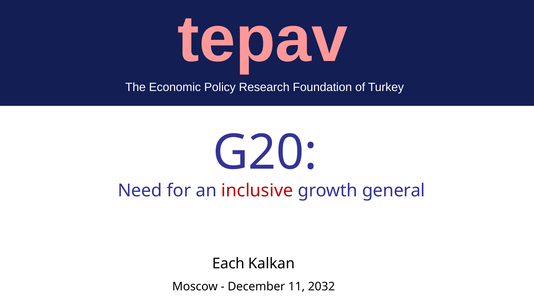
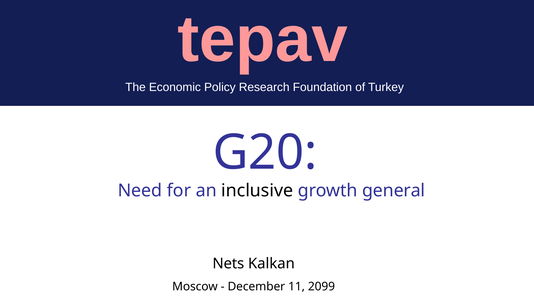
inclusive colour: red -> black (257, 190)
Each: Each -> Nets (228, 263)
2032: 2032 -> 2099 (321, 286)
